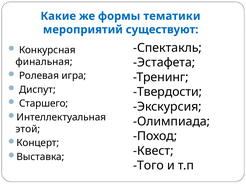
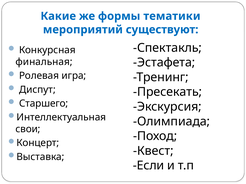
Твердости: Твердости -> Пресекать (168, 92)
этой: этой -> свои (28, 129)
Того: Того -> Если (149, 166)
